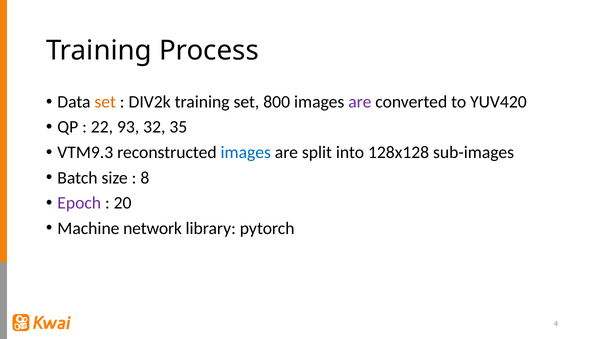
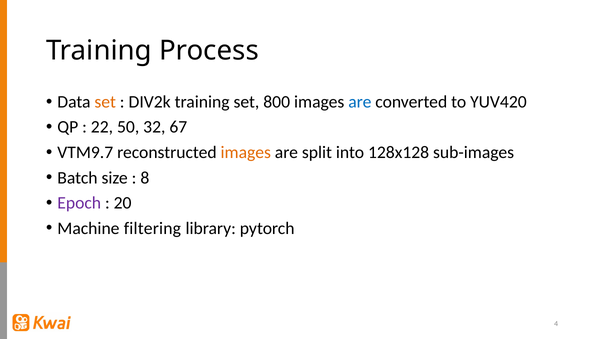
are colour: purple -> blue (360, 102)
93: 93 -> 50 (128, 127)
35: 35 -> 67 (178, 127)
VTM9.3: VTM9.3 -> VTM9.7 (85, 153)
images colour: blue -> orange (246, 153)
network: network -> filtering (152, 229)
